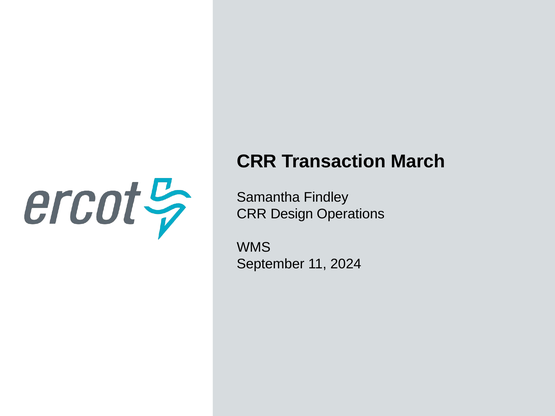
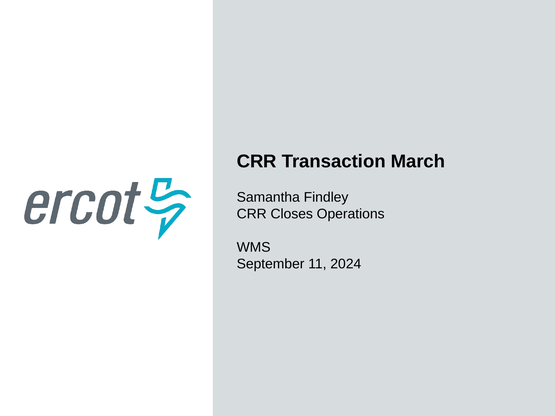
Design: Design -> Closes (292, 214)
